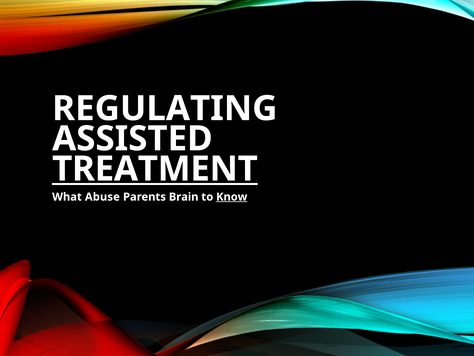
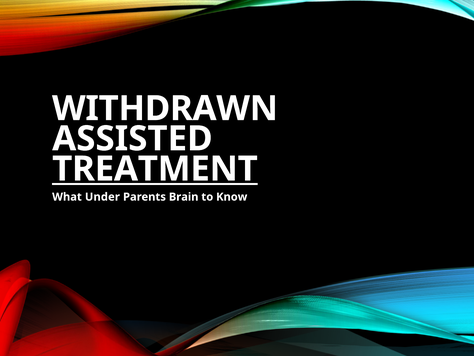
REGULATING: REGULATING -> WITHDRAWN (165, 108)
Abuse: Abuse -> Under (102, 197)
Know underline: present -> none (232, 197)
